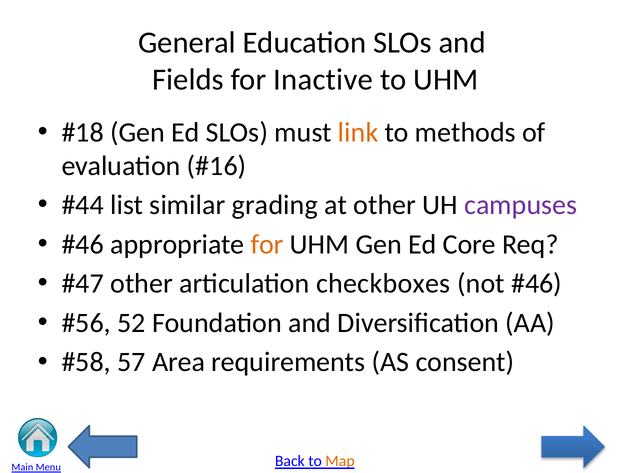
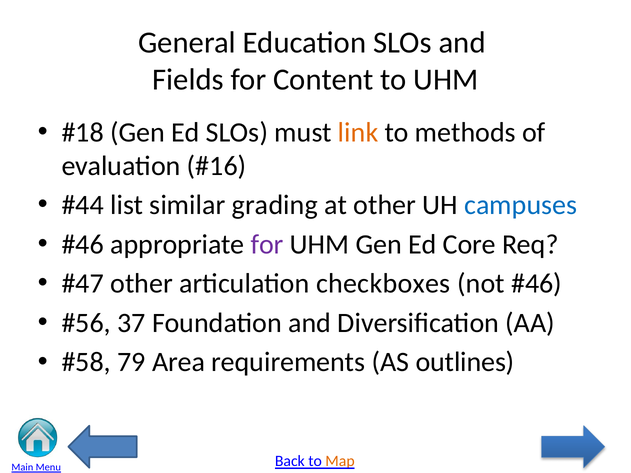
Inactive: Inactive -> Content (323, 79)
campuses colour: purple -> blue (521, 205)
for colour: orange -> purple (267, 245)
52: 52 -> 37 (131, 323)
57: 57 -> 79 (131, 362)
consent: consent -> outlines (465, 362)
